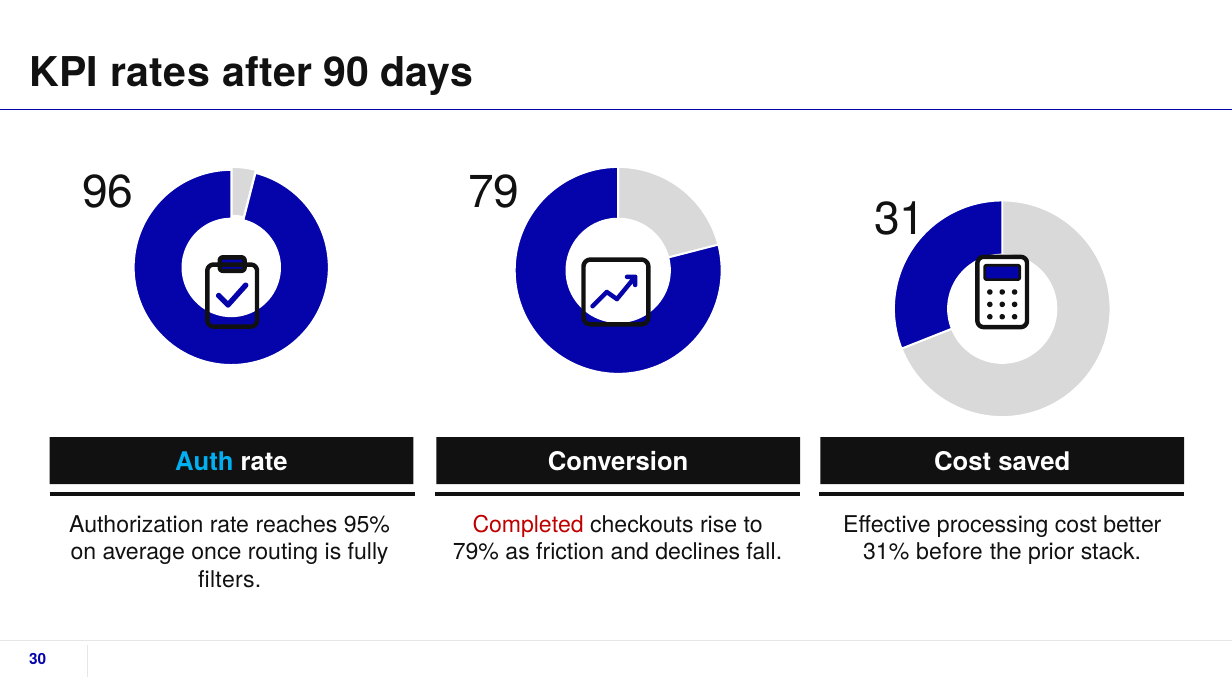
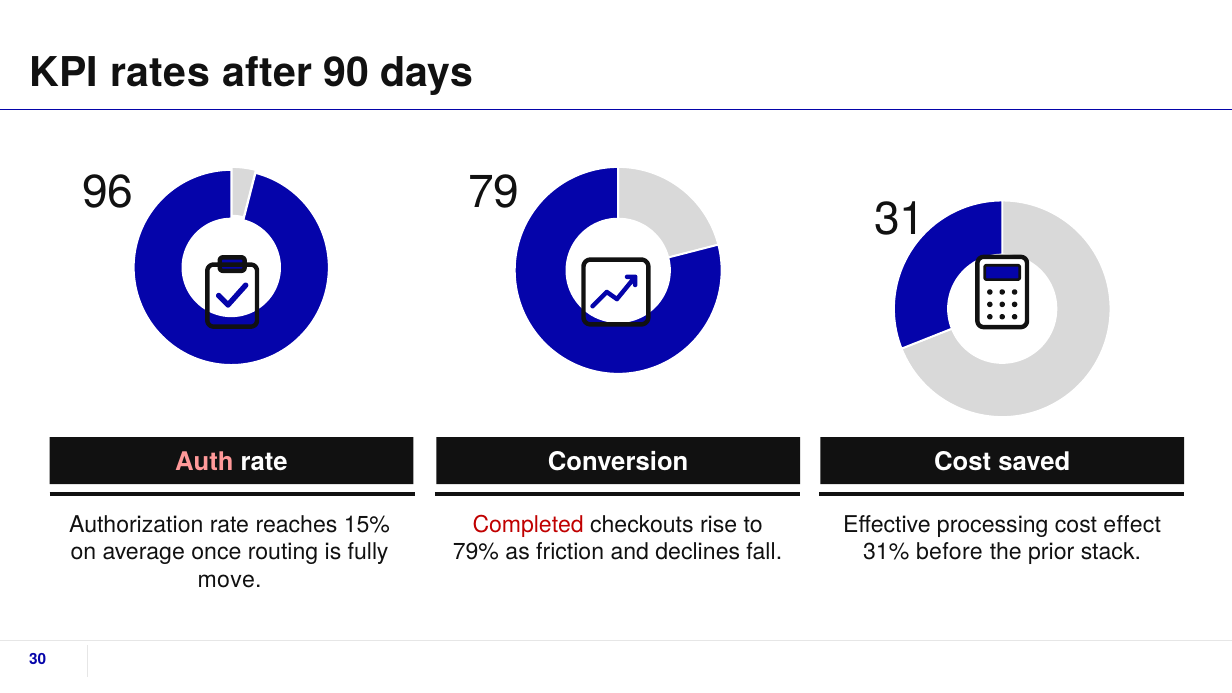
Auth colour: light blue -> pink (204, 462)
95%: 95% -> 15% (367, 525)
better: better -> effect (1132, 525)
filters: filters -> move (230, 580)
